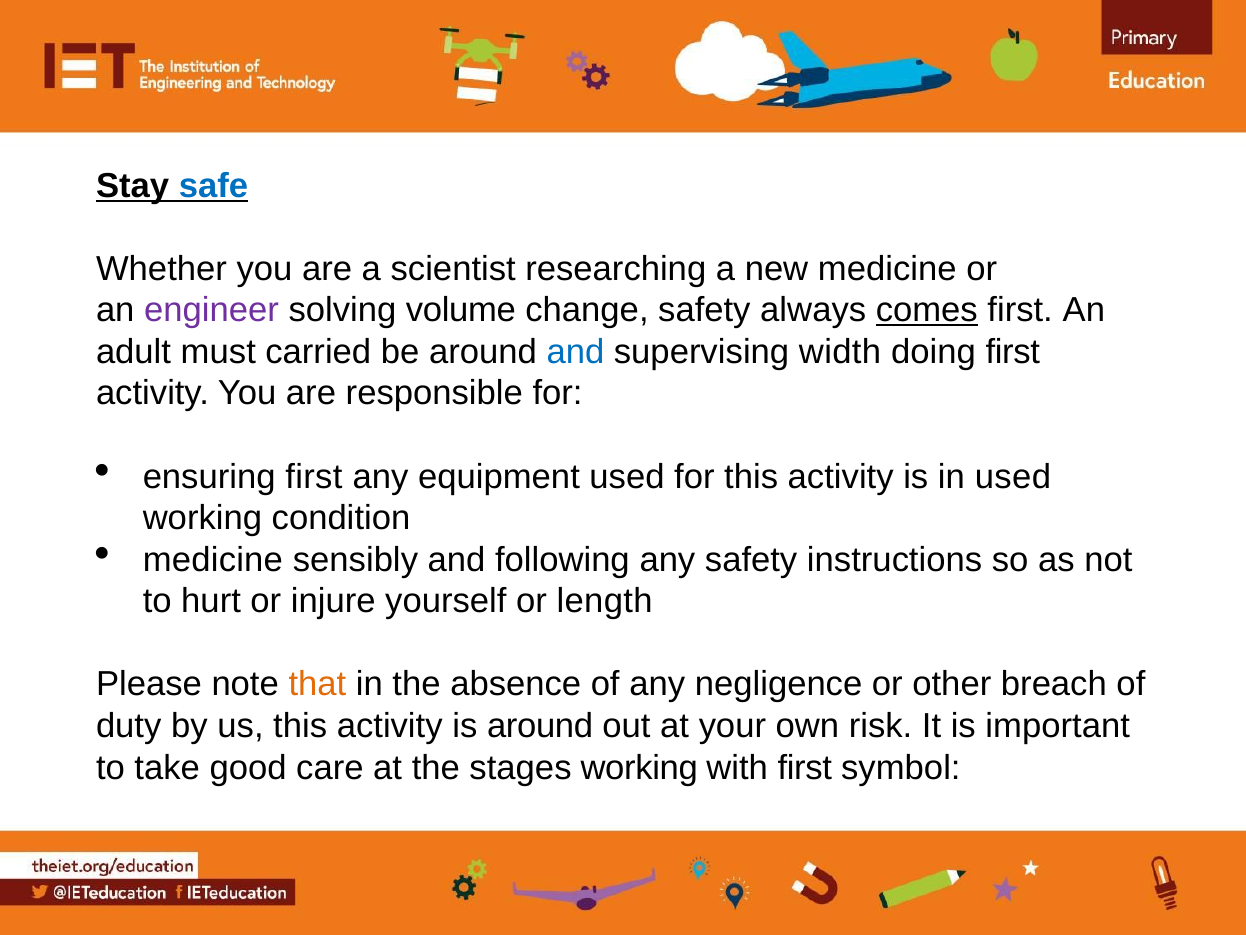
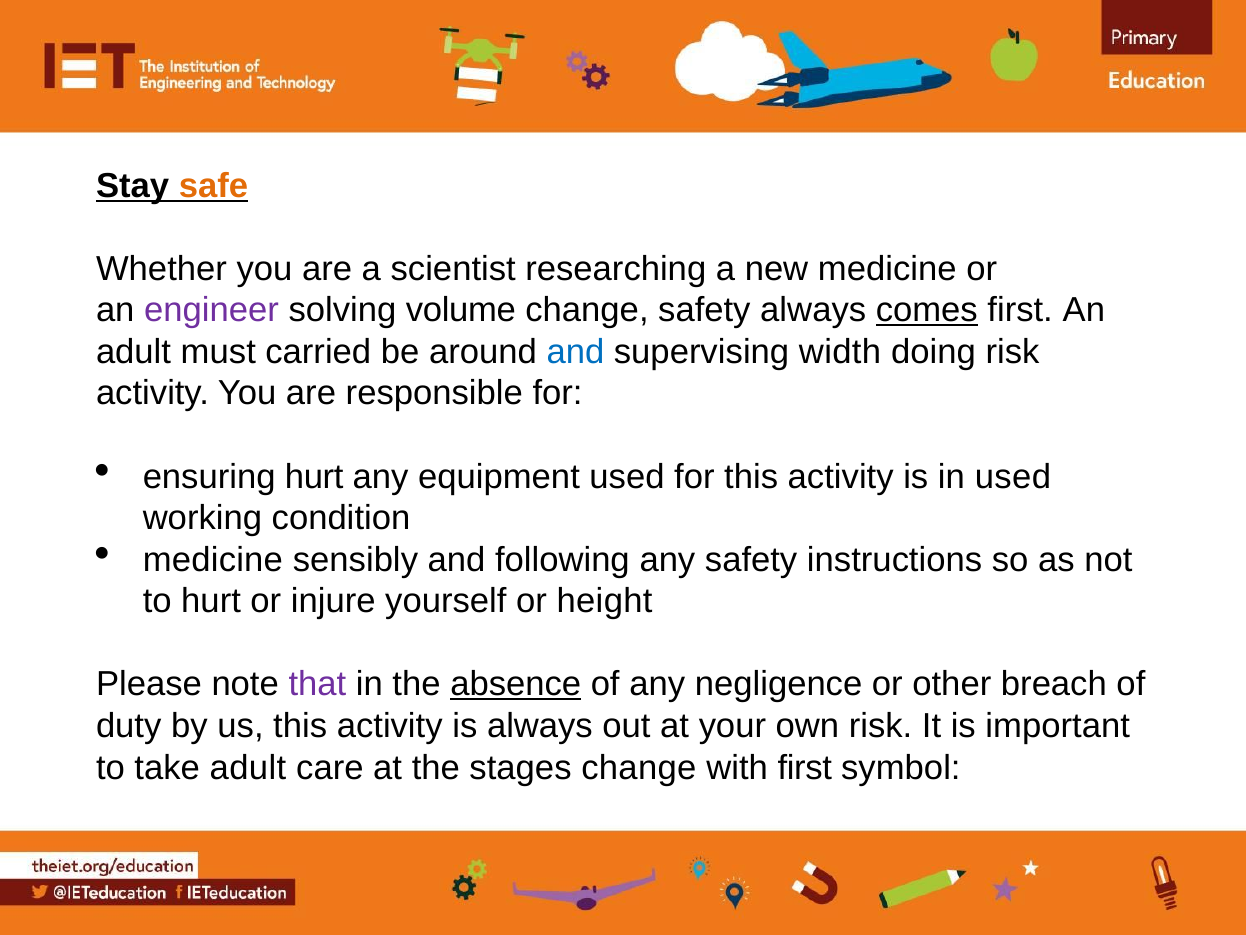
safe colour: blue -> orange (213, 185)
doing first: first -> risk (1013, 352)
ensuring first: first -> hurt (314, 476)
length: length -> height (605, 601)
that colour: orange -> purple (317, 684)
absence underline: none -> present (516, 684)
is around: around -> always (540, 726)
take good: good -> adult (248, 767)
stages working: working -> change (639, 767)
